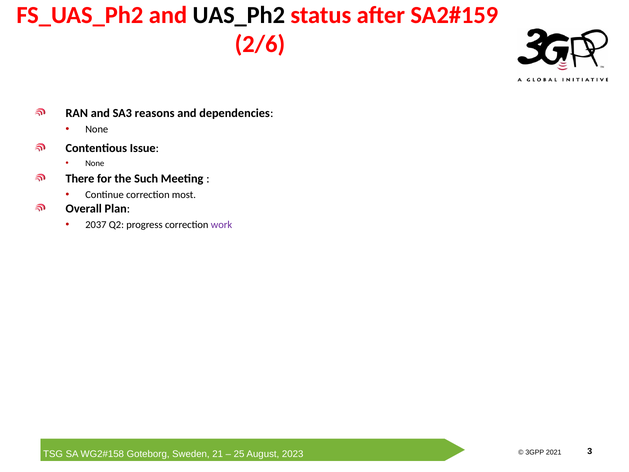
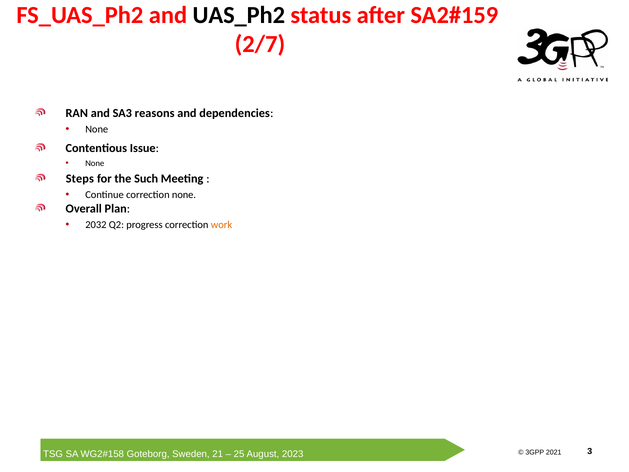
2/6: 2/6 -> 2/7 (260, 44)
There: There -> Steps (80, 178)
correction most: most -> none (184, 195)
2037: 2037 -> 2032 (96, 225)
work colour: purple -> orange (222, 225)
